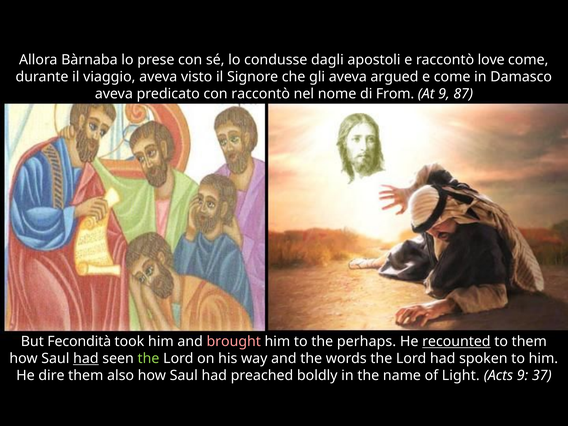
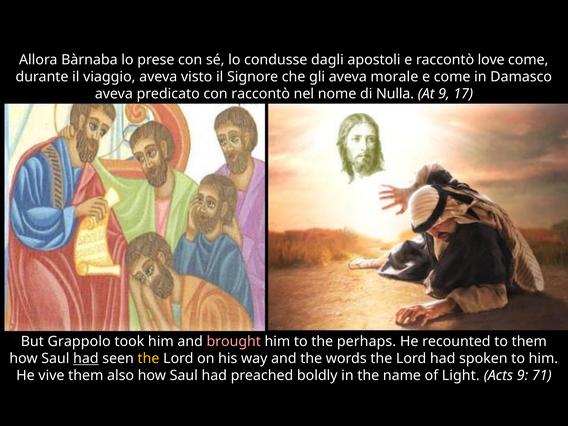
argued: argued -> morale (394, 77)
From: From -> Nulla (395, 94)
87: 87 -> 17 (463, 94)
Fecondità: Fecondità -> Grappolo (79, 342)
recounted underline: present -> none (456, 342)
the colour: light green -> yellow (148, 359)
dire: dire -> vive (51, 376)
37: 37 -> 71 (542, 376)
